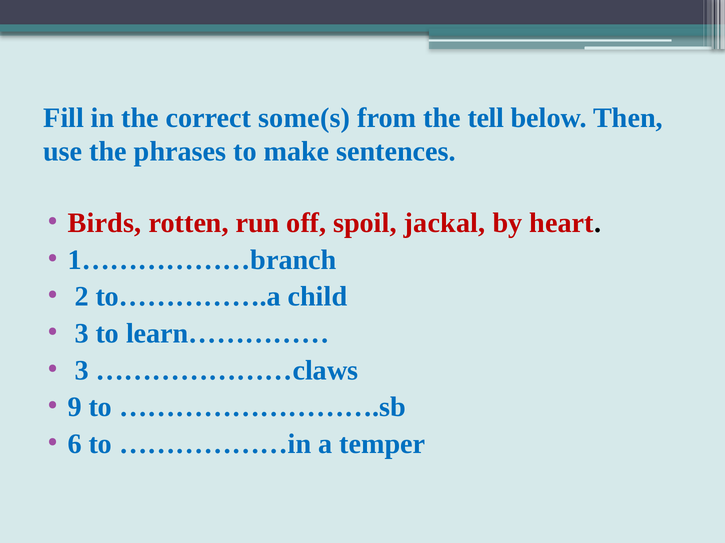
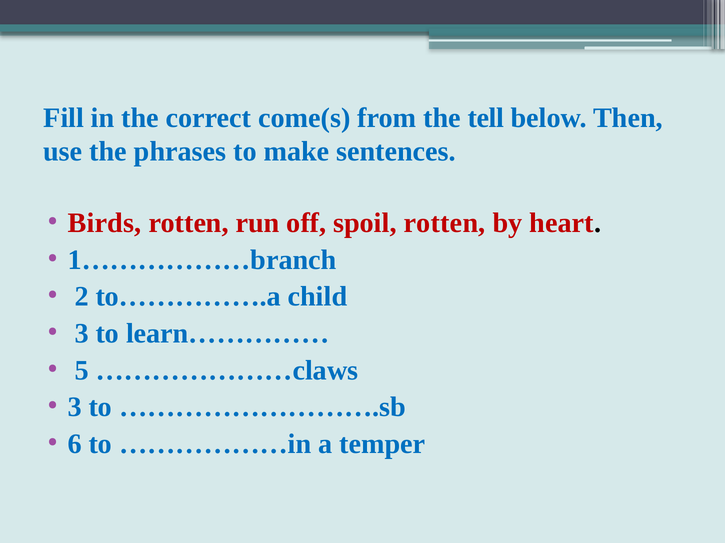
some(s: some(s -> come(s (304, 118)
spoil jackal: jackal -> rotten (445, 223)
3: 3 -> 5 (82, 371)
9: 9 -> 3 (75, 408)
